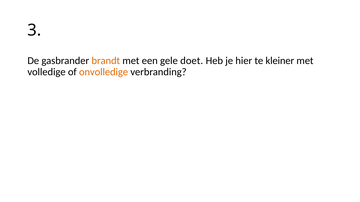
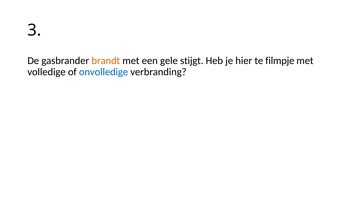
doet: doet -> stijgt (192, 61)
kleiner: kleiner -> filmpje (280, 61)
onvolledige colour: orange -> blue (104, 72)
